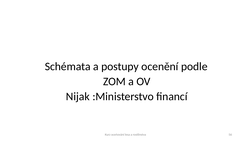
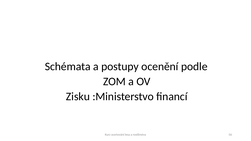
Nijak: Nijak -> Zisku (78, 97)
